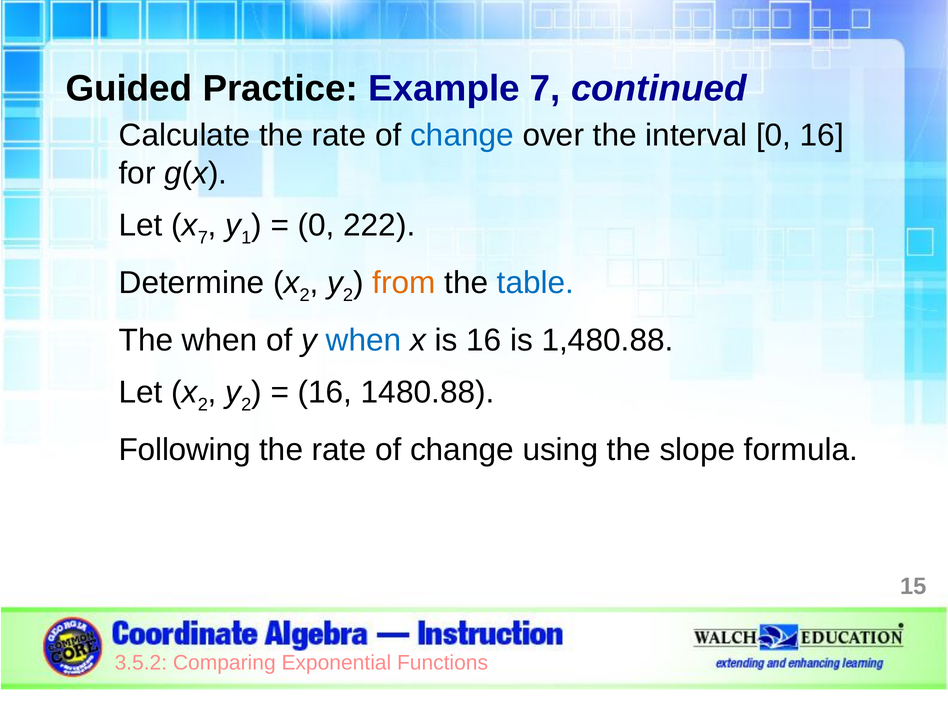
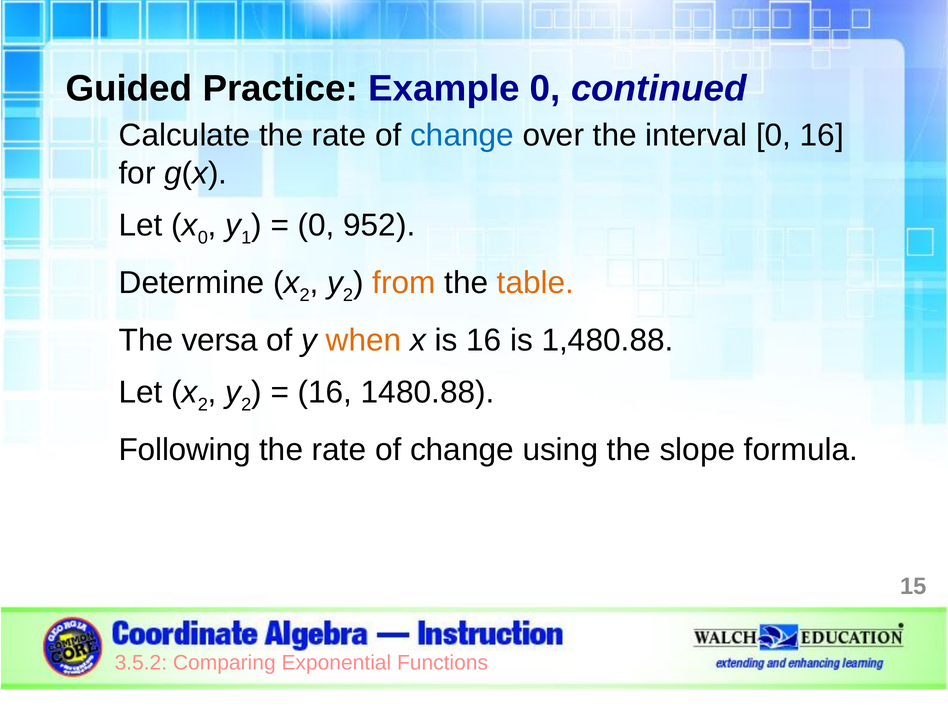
Example 7: 7 -> 0 (545, 88)
x 7: 7 -> 0 (203, 238)
222: 222 -> 952 (379, 225)
table colour: blue -> orange (536, 283)
The when: when -> versa (220, 340)
when colour: blue -> orange (364, 340)
